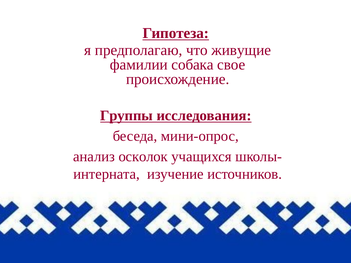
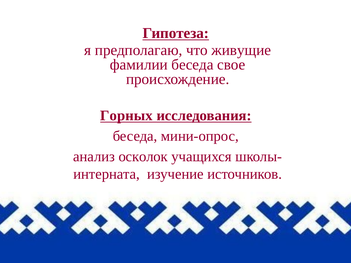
фамилии собака: собака -> беседа (193, 65)
Группы: Группы -> Горных (126, 116)
